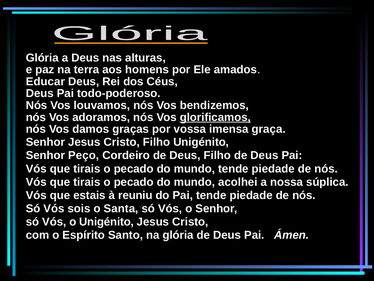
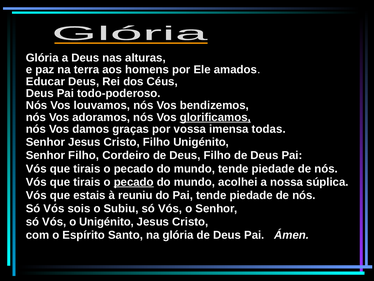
graça: graça -> todas (269, 129)
Senhor Peço: Peço -> Filho (84, 155)
pecado underline: none -> present (134, 182)
Santa: Santa -> Subiu (121, 208)
